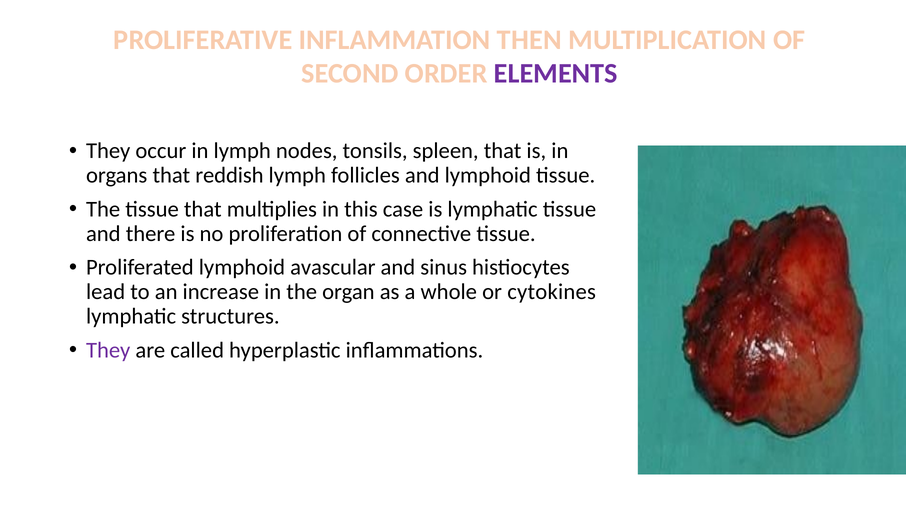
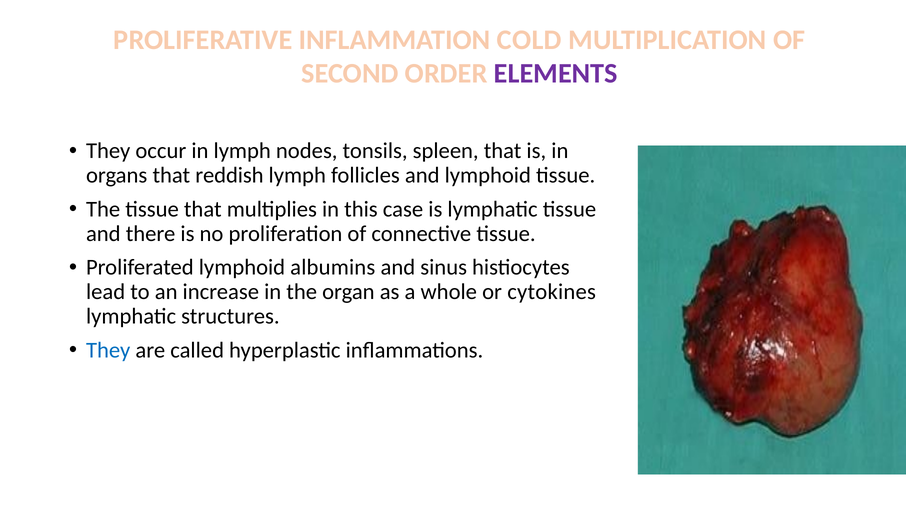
THEN: THEN -> COLD (529, 40)
avascular: avascular -> albumins (333, 268)
They colour: purple -> blue (108, 351)
